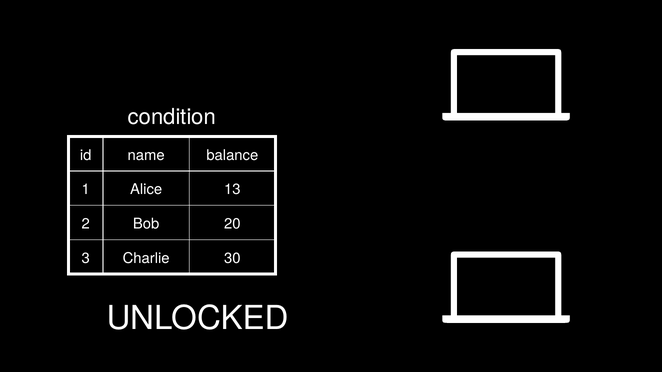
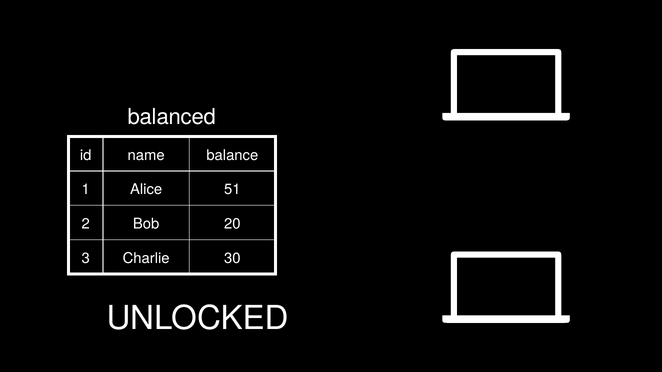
condition: condition -> balanced (172, 117)
13: 13 -> 51 (232, 190)
